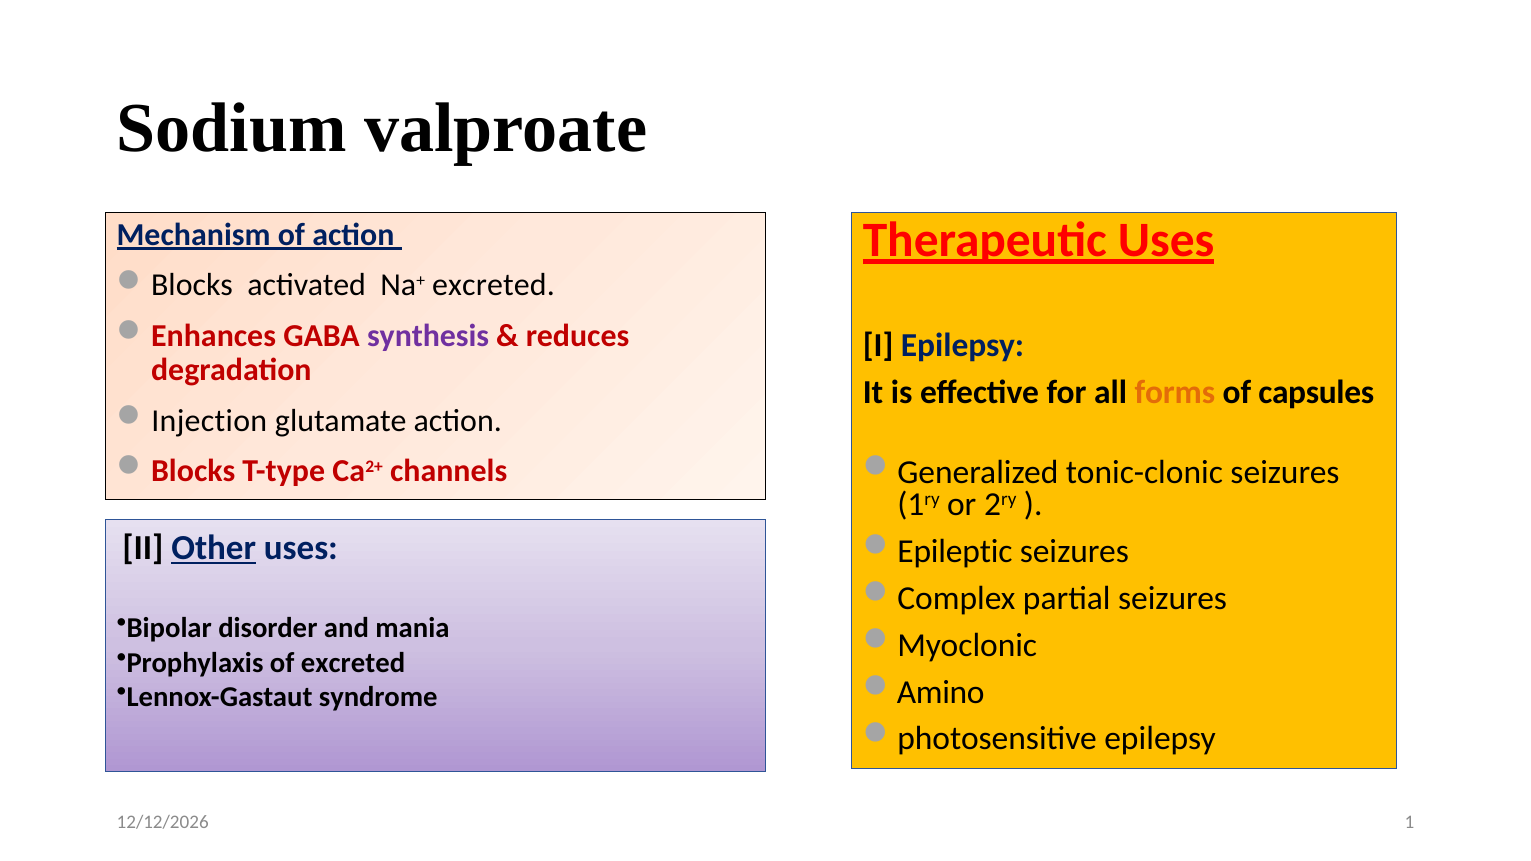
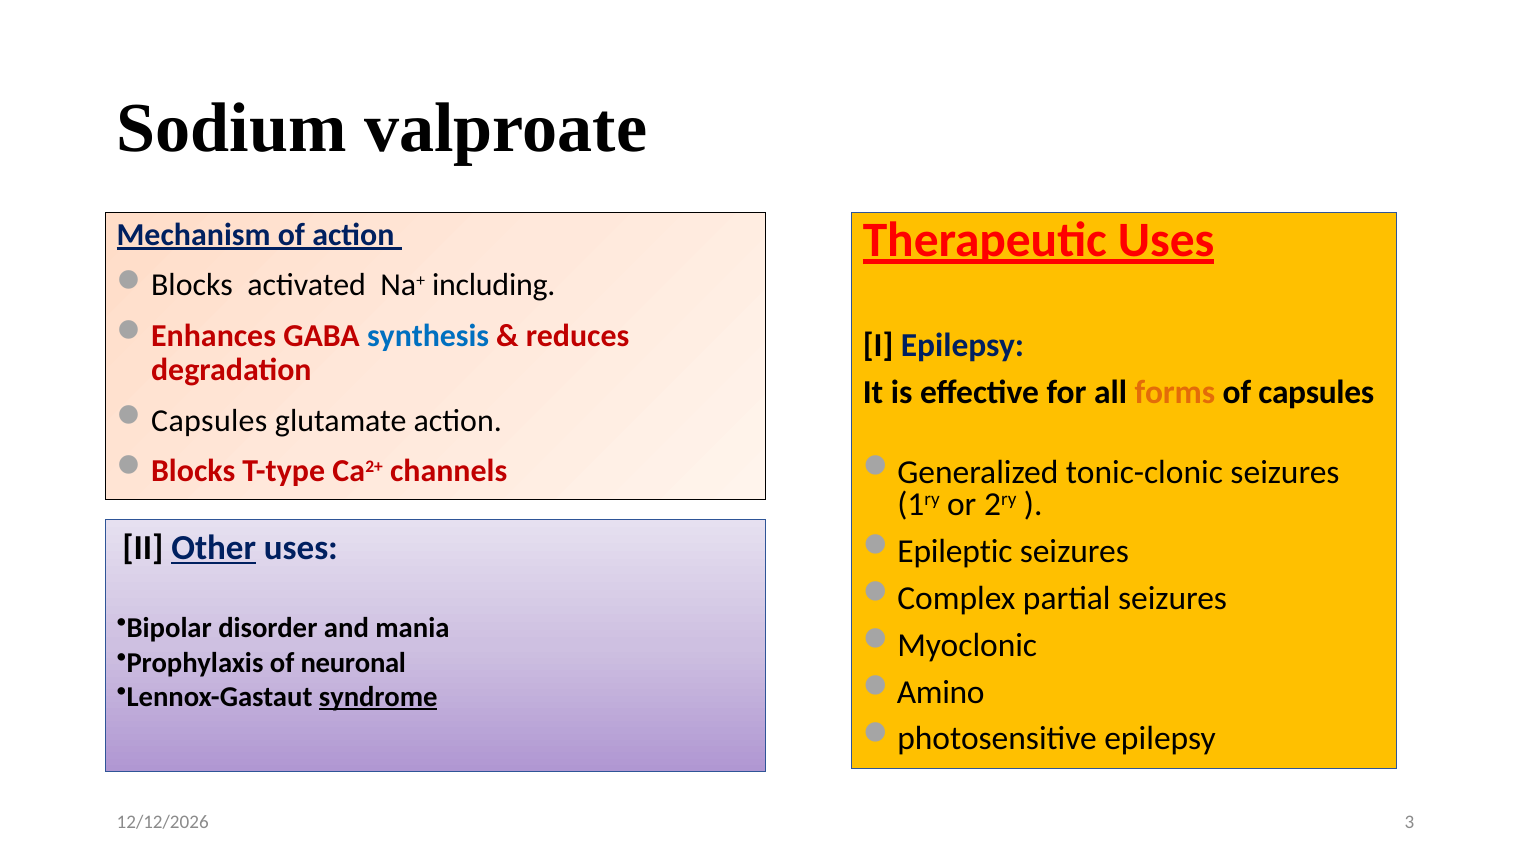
Na+ excreted: excreted -> including (494, 285)
synthesis colour: purple -> blue (428, 336)
Injection: Injection -> Capsules (209, 421)
of excreted: excreted -> neuronal (353, 663)
syndrome underline: none -> present (378, 697)
1: 1 -> 3 (1409, 822)
